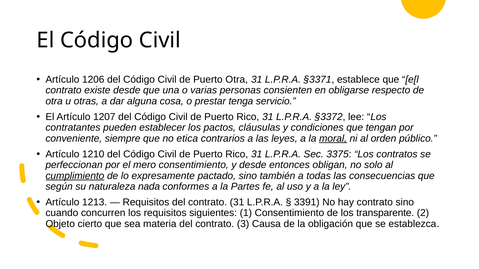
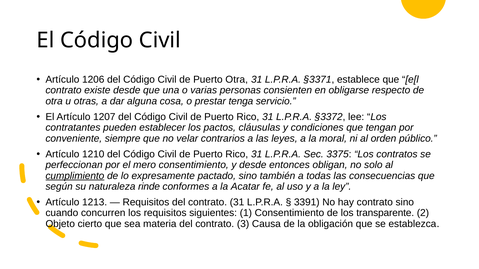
etica: etica -> velar (187, 139)
moral underline: present -> none (333, 139)
nada: nada -> rinde (149, 187)
Partes: Partes -> Acatar (245, 187)
